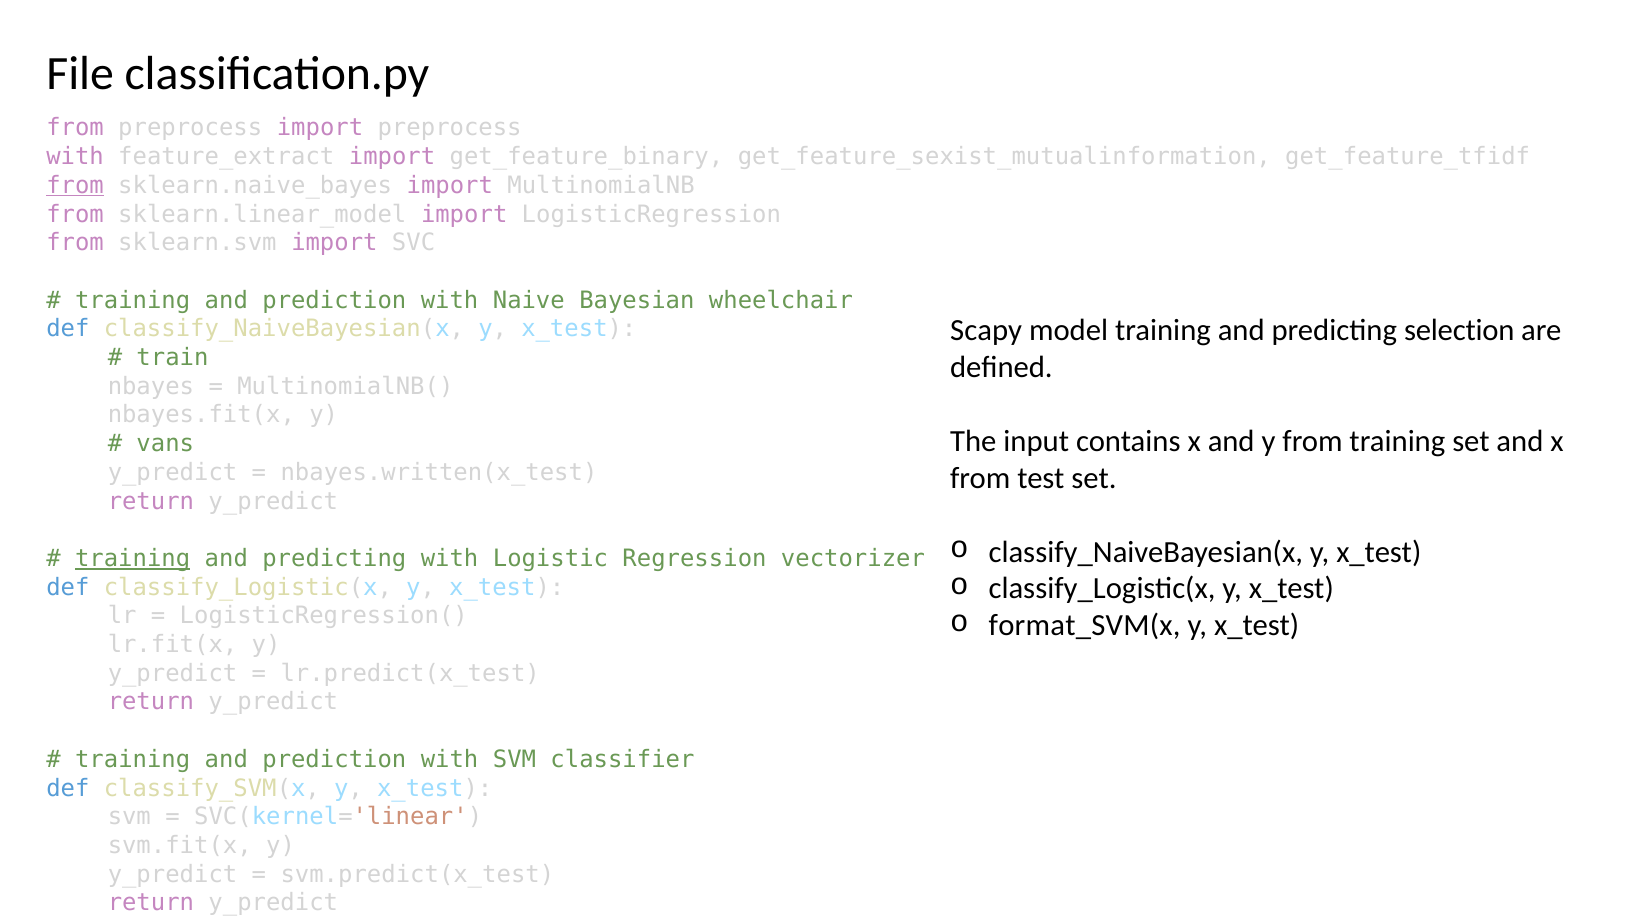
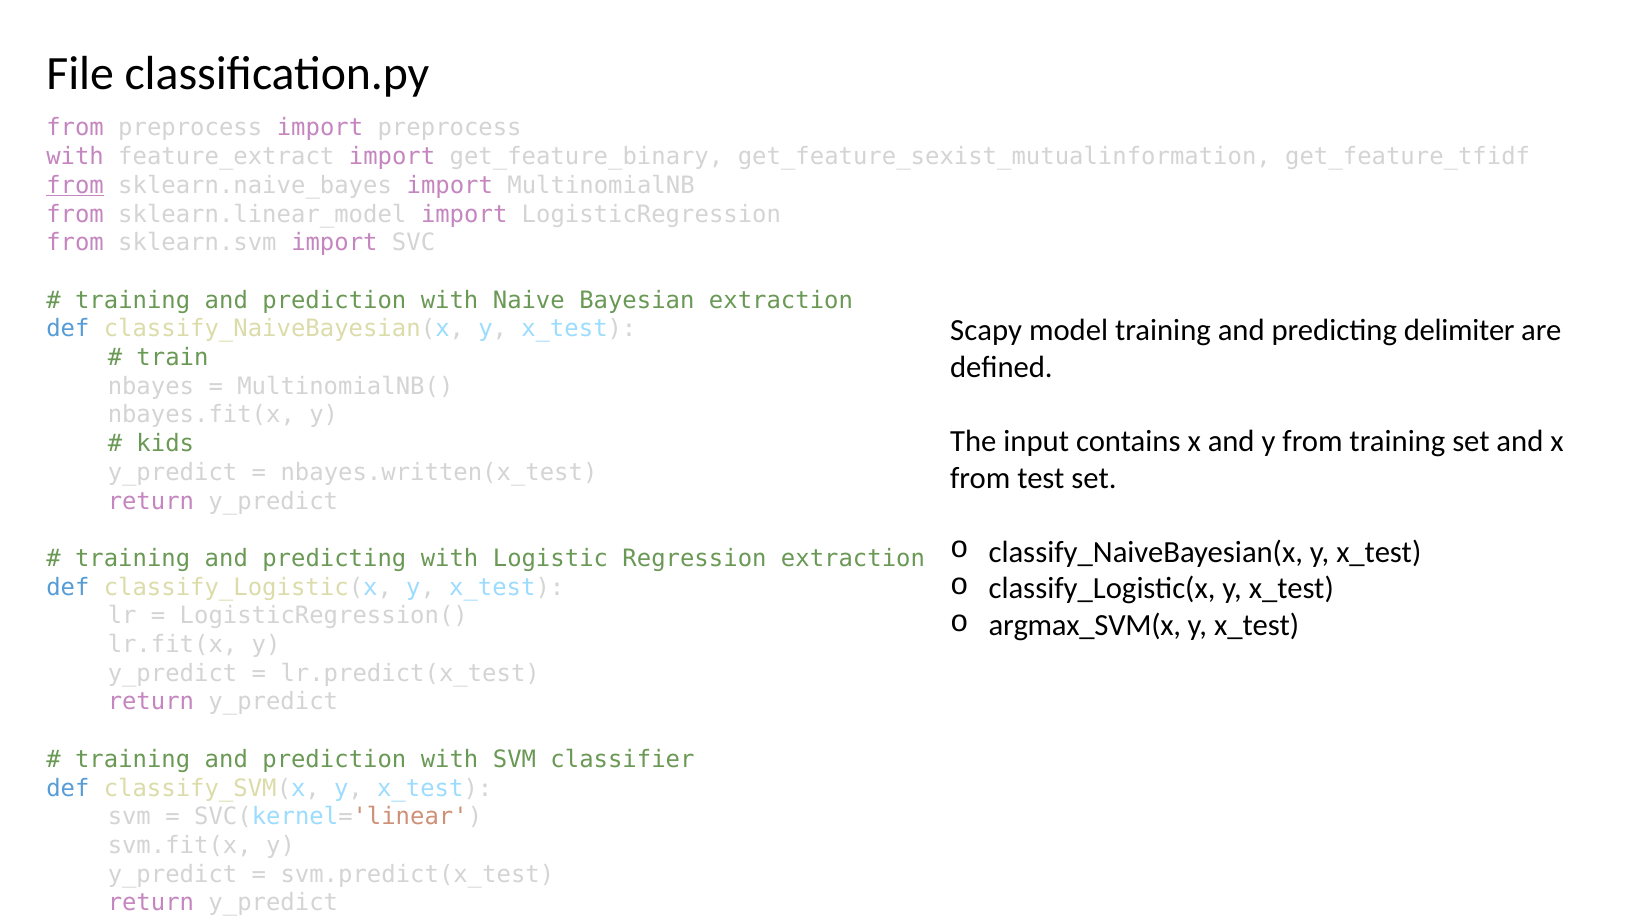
Bayesian wheelchair: wheelchair -> extraction (781, 300)
selection: selection -> delimiter (1459, 330)
vans: vans -> kids (165, 443)
training underline: present -> none (133, 558)
Regression vectorizer: vectorizer -> extraction (853, 558)
format_SVM(x: format_SVM(x -> argmax_SVM(x (1085, 625)
